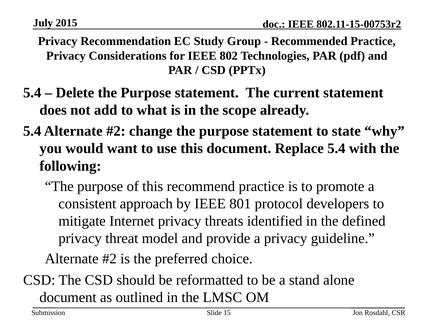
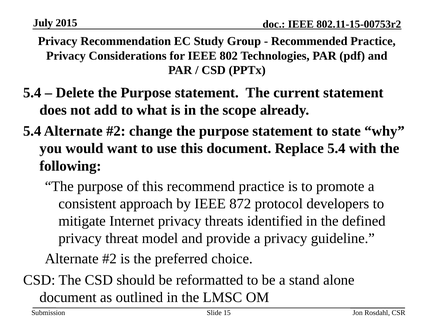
801: 801 -> 872 (240, 203)
